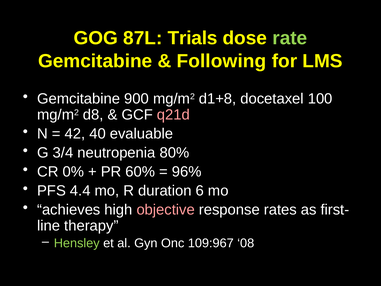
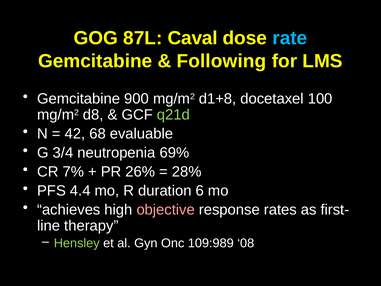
Trials: Trials -> Caval (193, 38)
rate colour: light green -> light blue (290, 38)
q21d colour: pink -> light green (173, 115)
40: 40 -> 68 (98, 134)
80%: 80% -> 69% (174, 153)
0%: 0% -> 7% (73, 172)
60%: 60% -> 26% (140, 172)
96%: 96% -> 28% (187, 172)
109:967: 109:967 -> 109:989 (211, 243)
